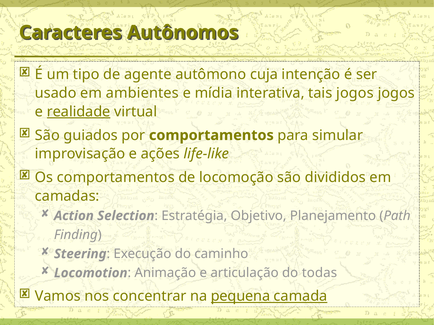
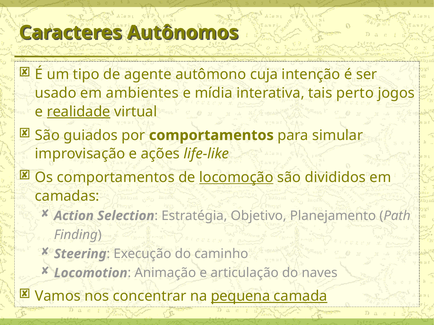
tais jogos: jogos -> perto (355, 93)
locomoção underline: none -> present (236, 178)
todas: todas -> naves (320, 273)
